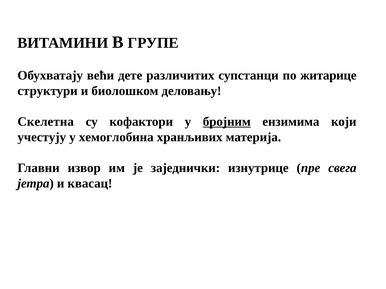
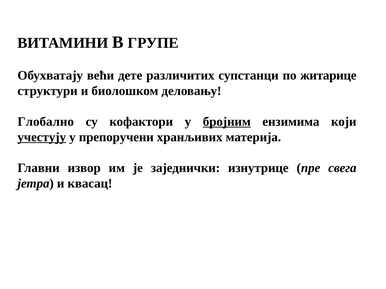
Скелетна: Скелетна -> Глобално (46, 122)
учестују underline: none -> present (42, 137)
хемоглобина: хемоглобина -> препоручени (116, 137)
